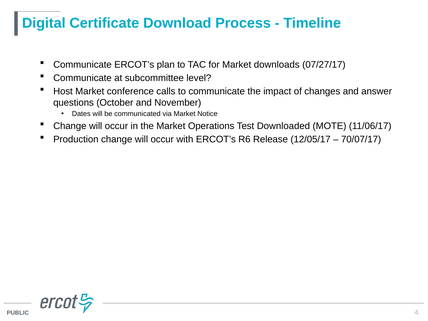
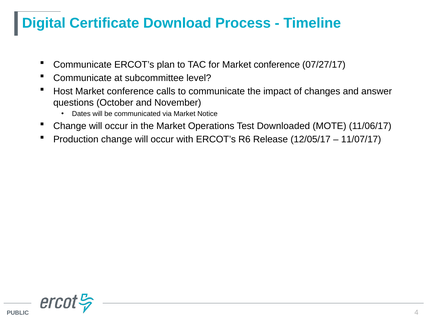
for Market downloads: downloads -> conference (277, 65)
70/07/17: 70/07/17 -> 11/07/17 (361, 139)
